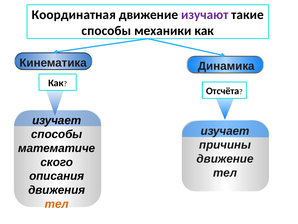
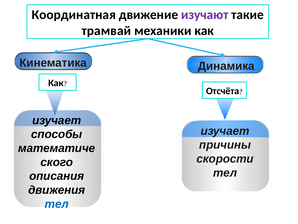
способы: способы -> трамвай (106, 31)
движение: движение -> скорости (225, 159)
тел colour: orange -> blue (57, 204)
